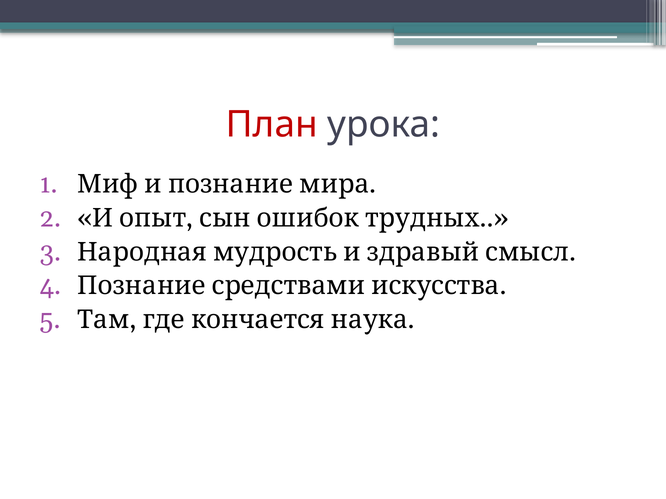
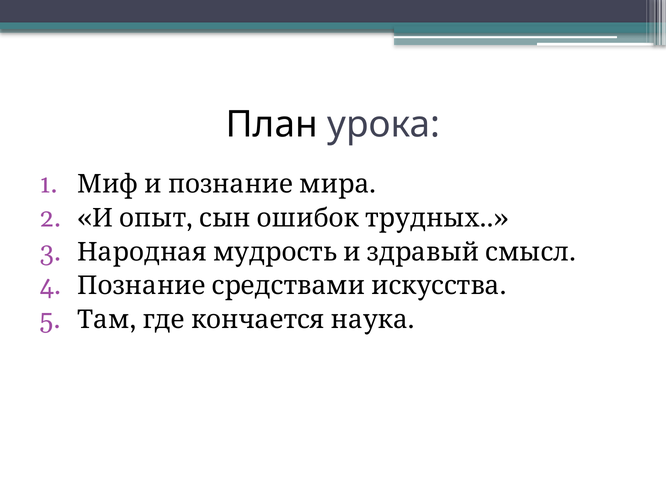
План colour: red -> black (272, 125)
